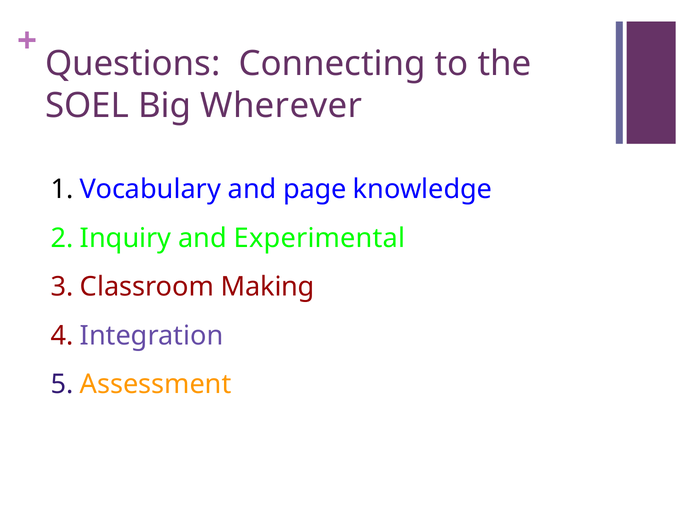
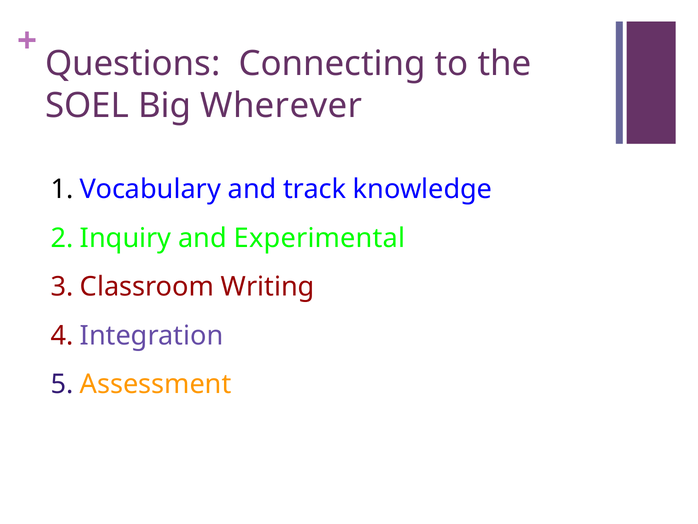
page: page -> track (315, 189)
Making: Making -> Writing (268, 287)
